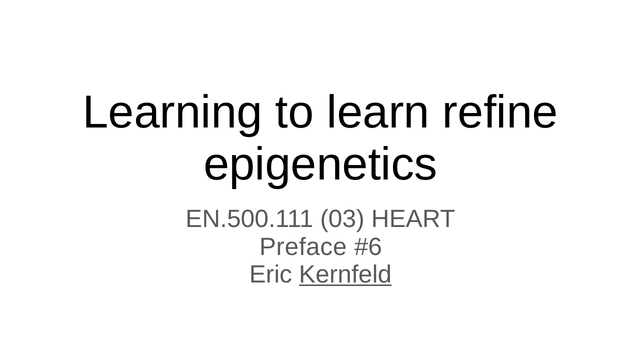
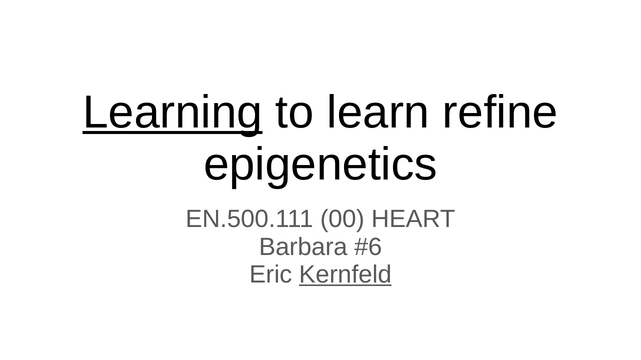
Learning underline: none -> present (173, 113)
03: 03 -> 00 (342, 219)
Preface: Preface -> Barbara (303, 247)
